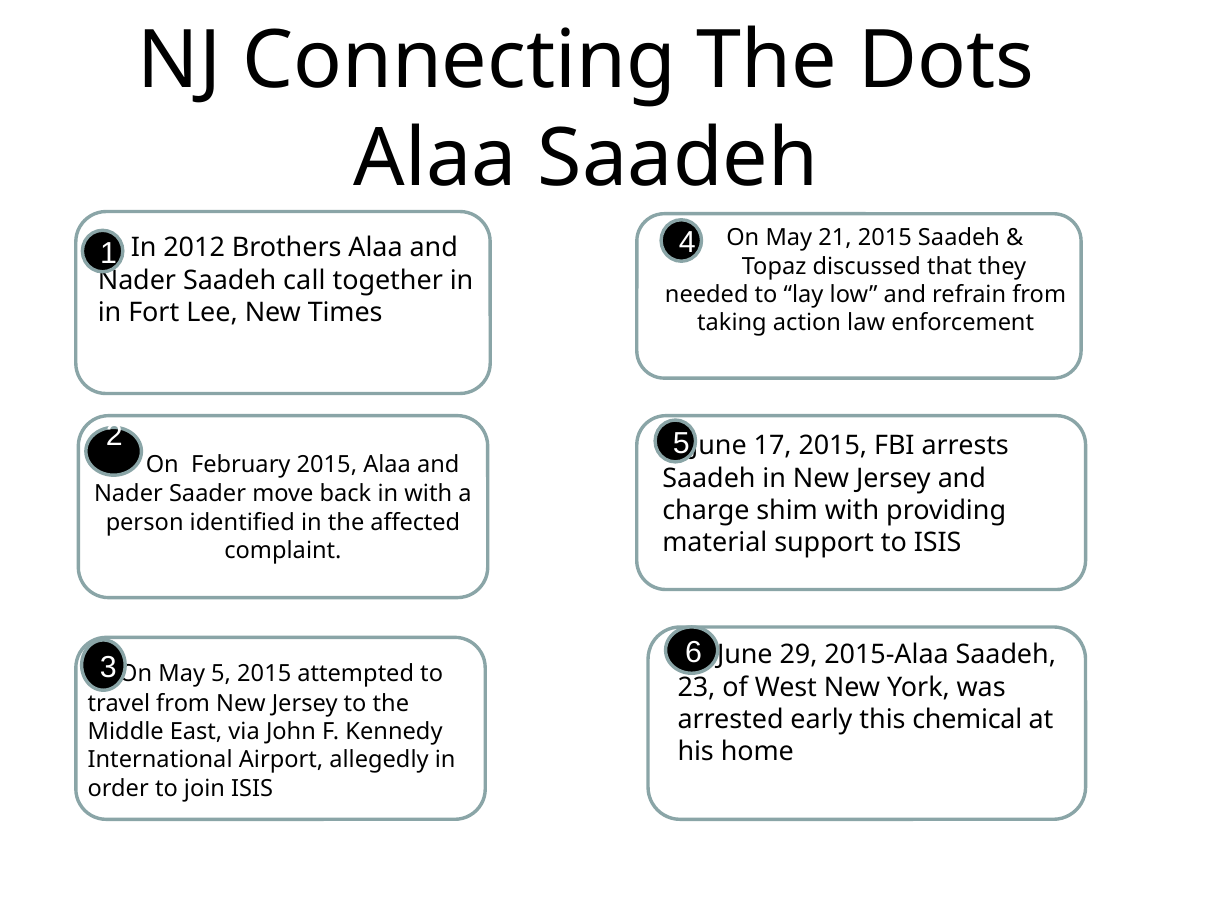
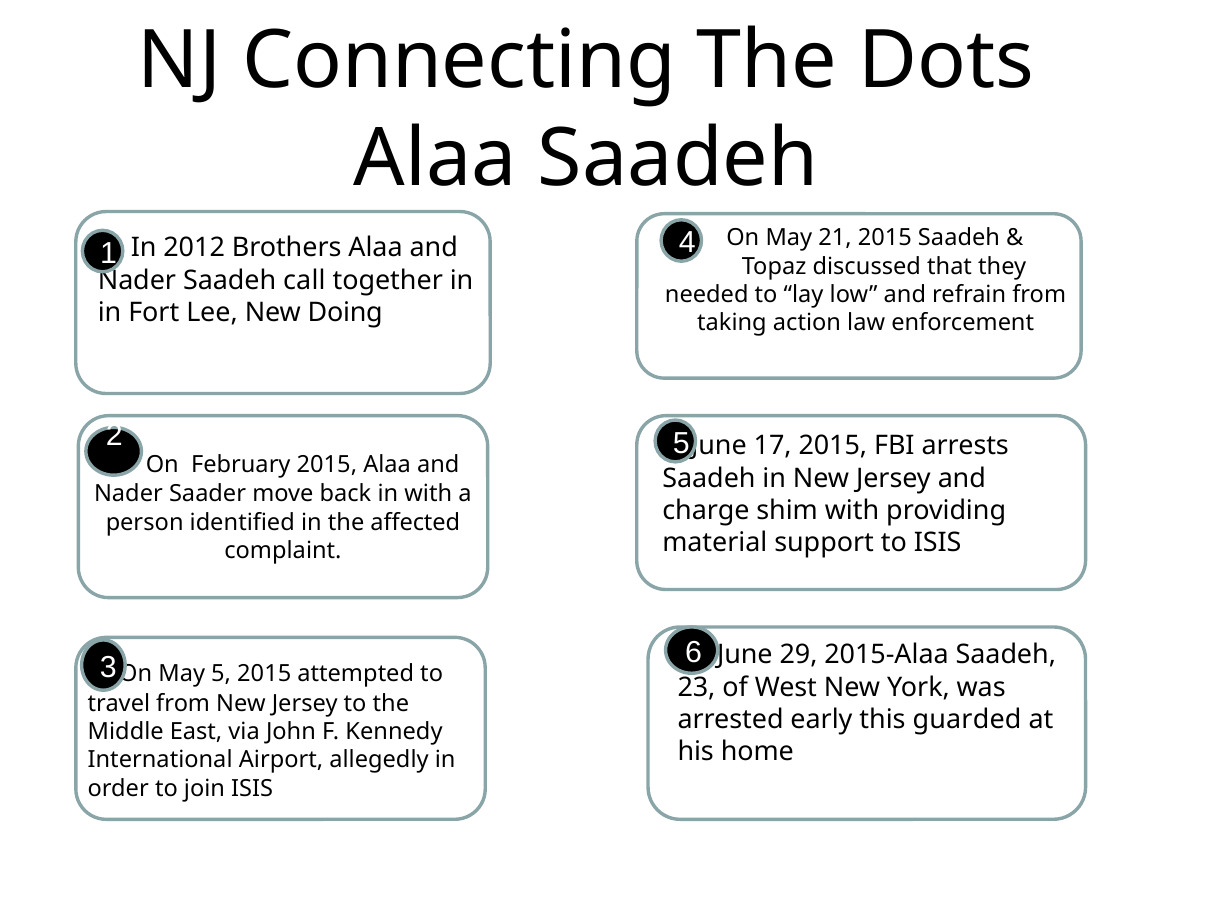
Times: Times -> Doing (345, 313)
chemical: chemical -> guarded (967, 720)
